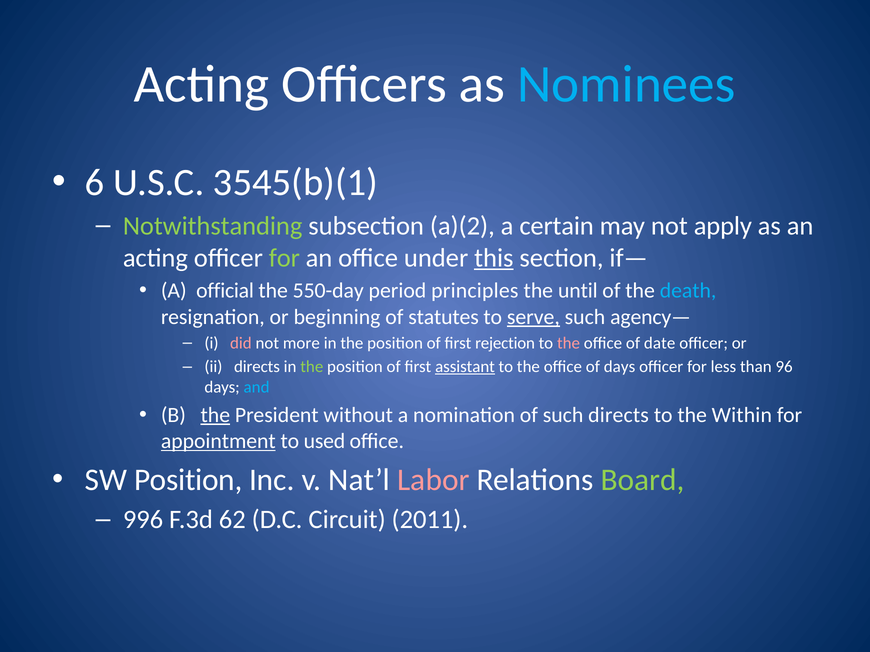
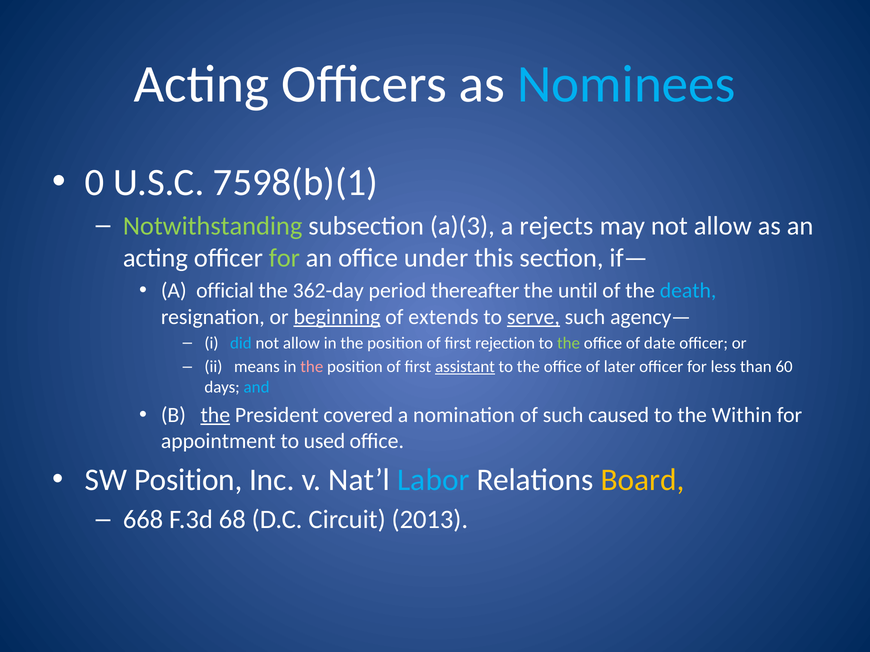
6: 6 -> 0 (95, 183)
3545(b)(1: 3545(b)(1 -> 7598(b)(1 (296, 183)
a)(2: a)(2 -> a)(3 (462, 226)
certain: certain -> rejects (556, 226)
may not apply: apply -> allow (723, 226)
this underline: present -> none (494, 258)
550-day: 550-day -> 362-day (328, 291)
principles: principles -> thereafter (475, 291)
beginning underline: none -> present (337, 317)
statutes: statutes -> extends (443, 317)
did colour: pink -> light blue (241, 343)
more: more -> allow (301, 343)
the colour: pink -> light green (569, 343)
ii directs: directs -> means (257, 367)
the colour: light green -> pink (312, 367)
of days: days -> later (620, 367)
96: 96 -> 60 (784, 367)
without: without -> covered (358, 415)
such directs: directs -> caused (619, 415)
appointment underline: present -> none (218, 441)
Labor colour: pink -> light blue (433, 480)
Board colour: light green -> yellow (643, 480)
996: 996 -> 668 (143, 520)
62: 62 -> 68 (232, 520)
2011: 2011 -> 2013 (430, 520)
